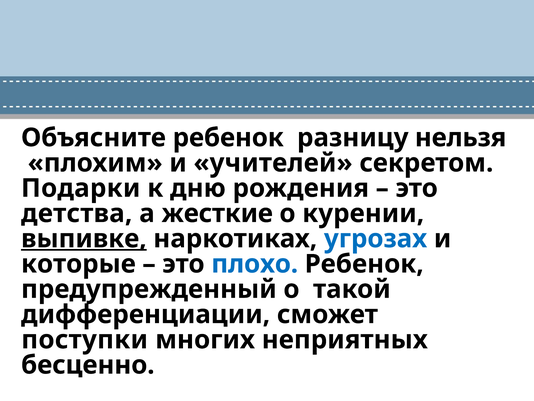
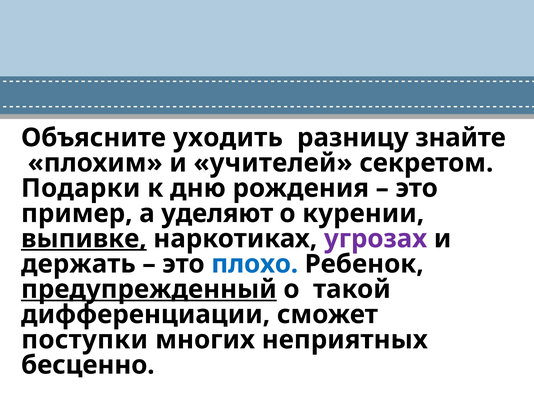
Объясните ребенок: ребенок -> уходить (228, 138)
нельзя: нельзя -> знайте (461, 138)
детства: детства -> пример (77, 213)
жесткие: жесткие -> уделяют (217, 213)
угрозах colour: blue -> purple (376, 238)
которые: которые -> держать (78, 264)
предупрежденный underline: none -> present (149, 289)
